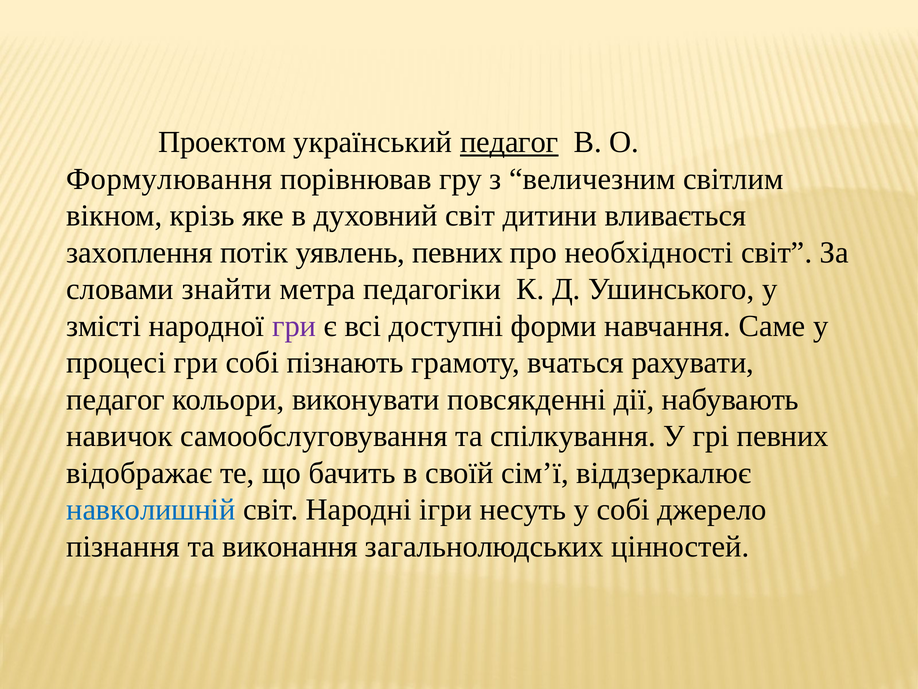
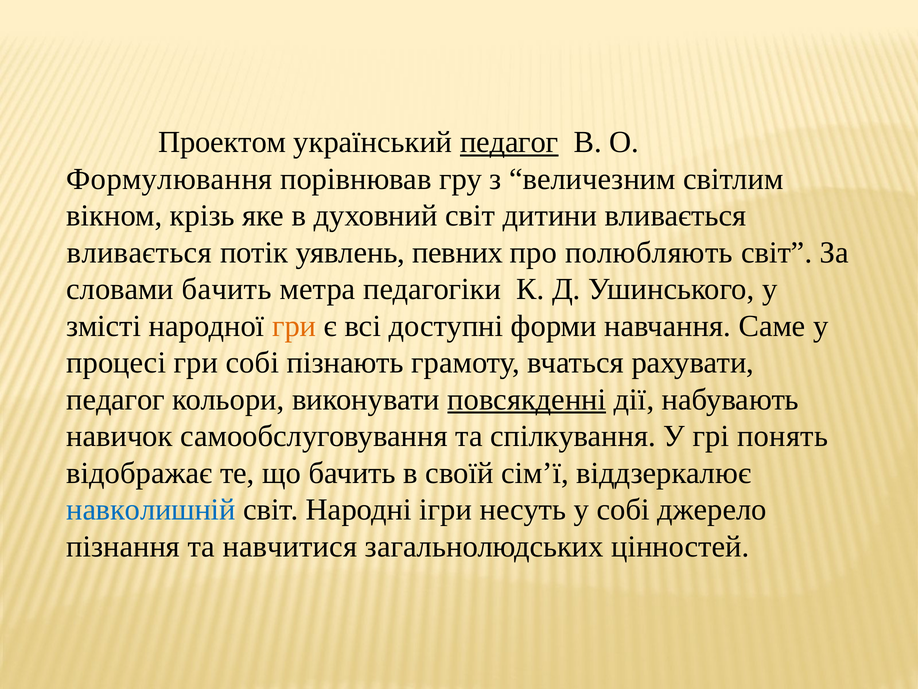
захоплення: захоплення -> вливається (139, 252)
необхідності: необхідності -> полюбляють (649, 252)
словами знайти: знайти -> бачить (227, 289)
гри colour: purple -> orange (294, 326)
повсякденні underline: none -> present (527, 399)
грі певних: певних -> понять (783, 436)
виконання: виконання -> навчитися (290, 546)
